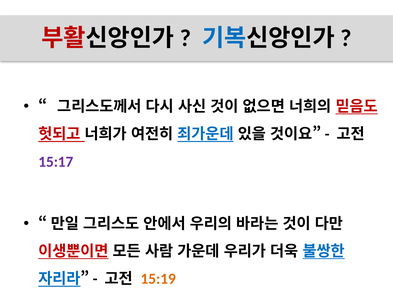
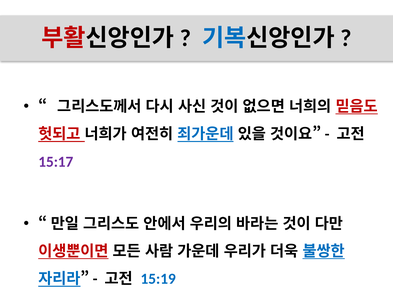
15:19 colour: orange -> blue (158, 279)
